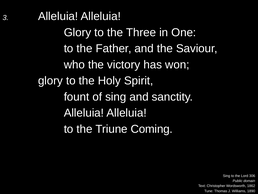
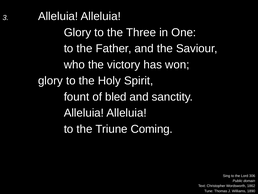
of sing: sing -> bled (116, 97)
